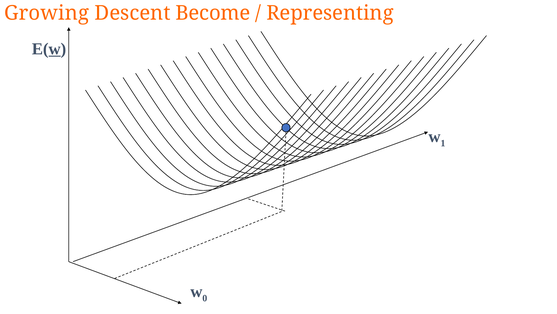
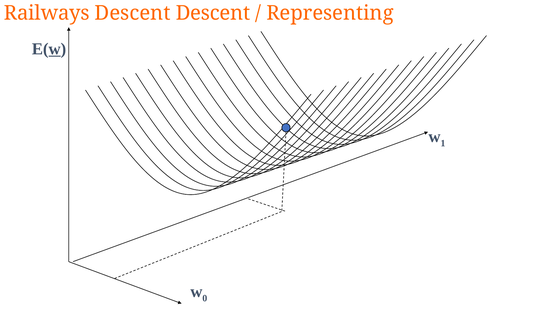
Growing: Growing -> Railways (47, 13)
Descent Become: Become -> Descent (213, 13)
